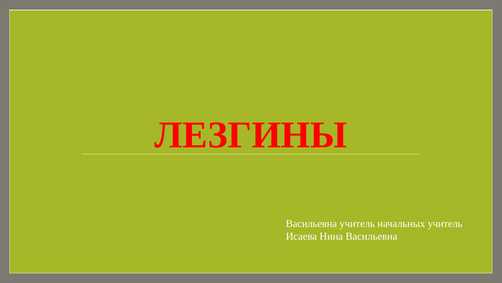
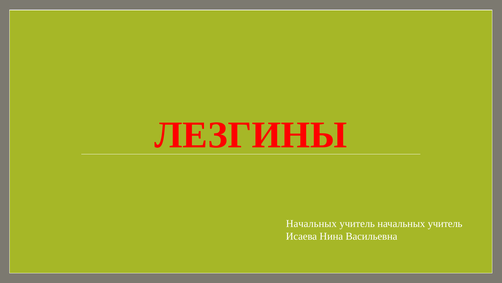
Васильевна: Васильевна -> Начальных (311, 223)
